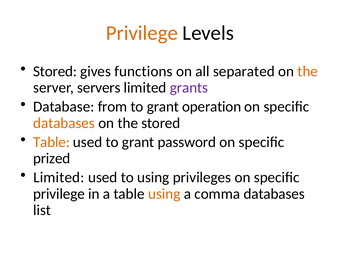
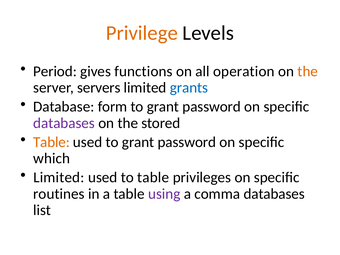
Stored: Stored -> Period (55, 71)
separated: separated -> operation (244, 71)
grants colour: purple -> blue (189, 88)
from: from -> form (112, 107)
operation: operation -> password (212, 107)
databases colour: orange -> purple (64, 123)
prized: prized -> which (52, 158)
to using: using -> table (153, 177)
privilege: privilege -> routines (59, 194)
using colour: orange -> purple (164, 194)
